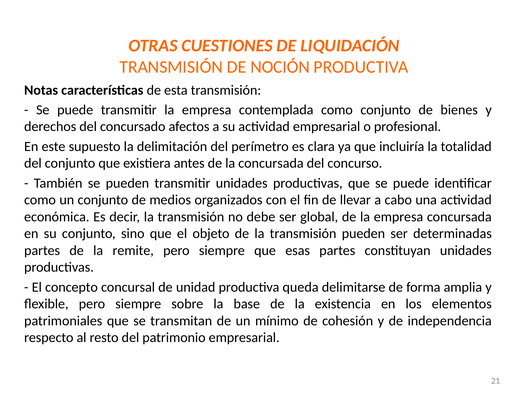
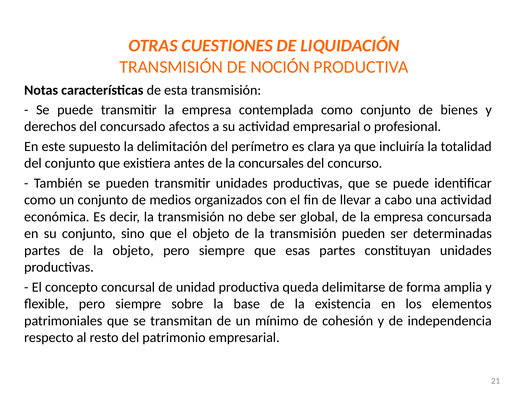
la concursada: concursada -> concursales (271, 163)
la remite: remite -> objeto (133, 250)
